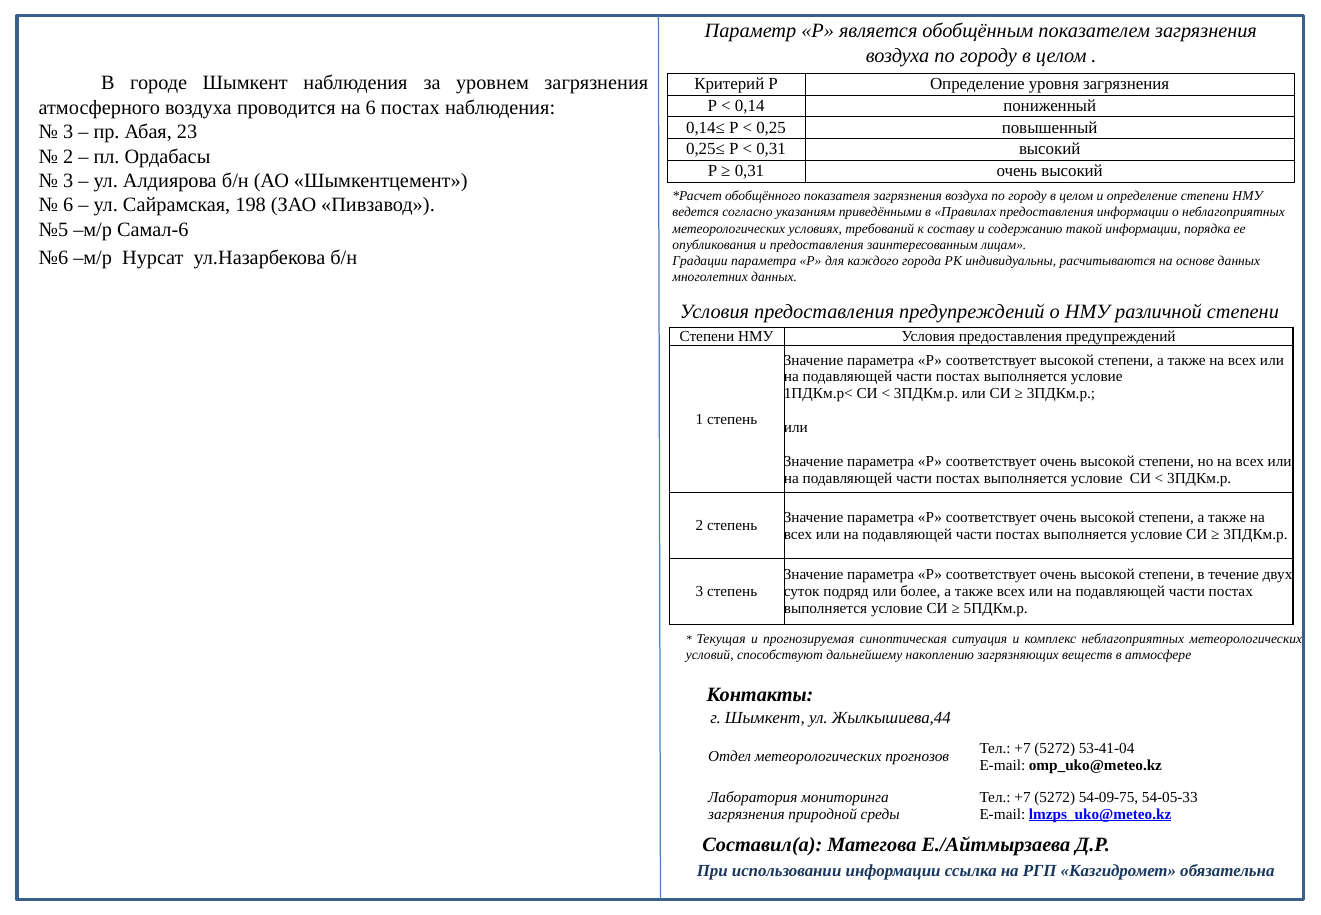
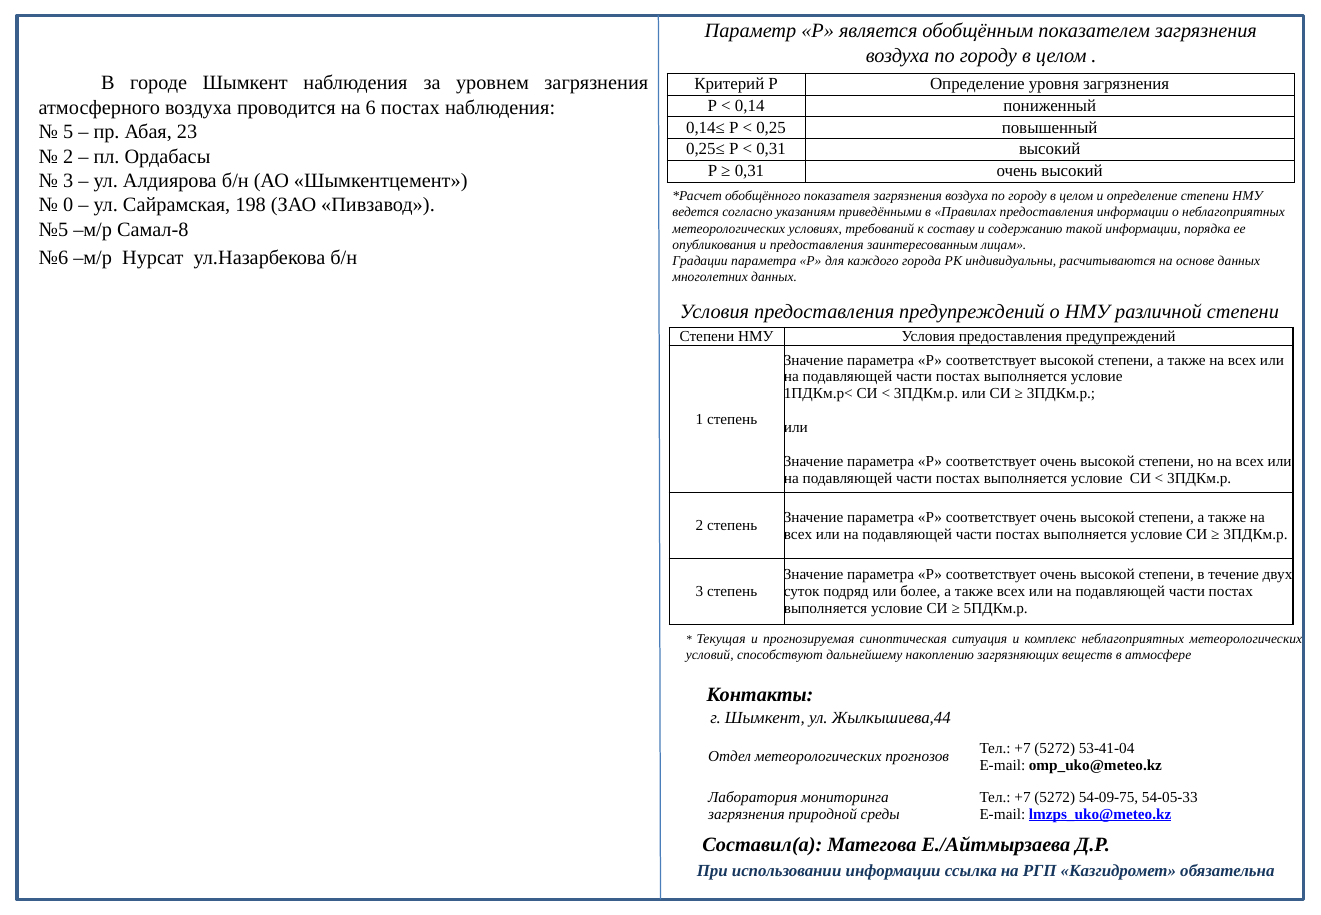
3: 3 -> 5 (68, 132)
6: 6 -> 0 (68, 205)
Самал-6: Самал-6 -> Самал-8 (153, 229)
